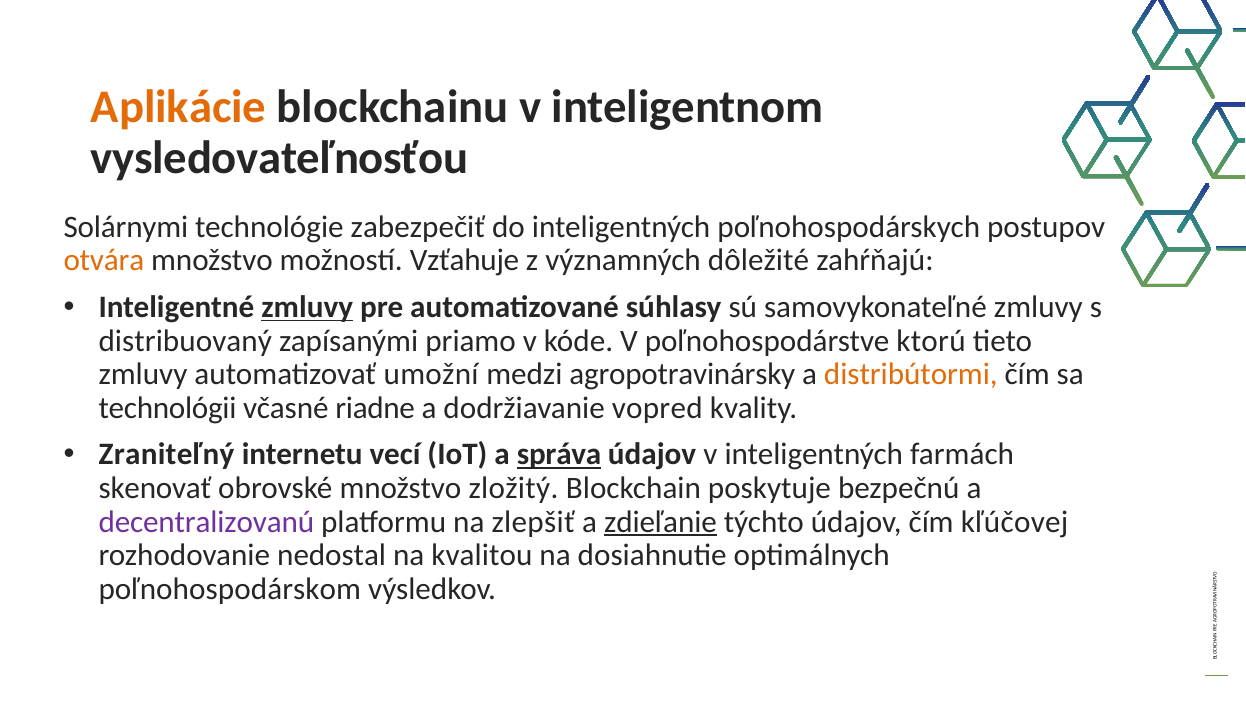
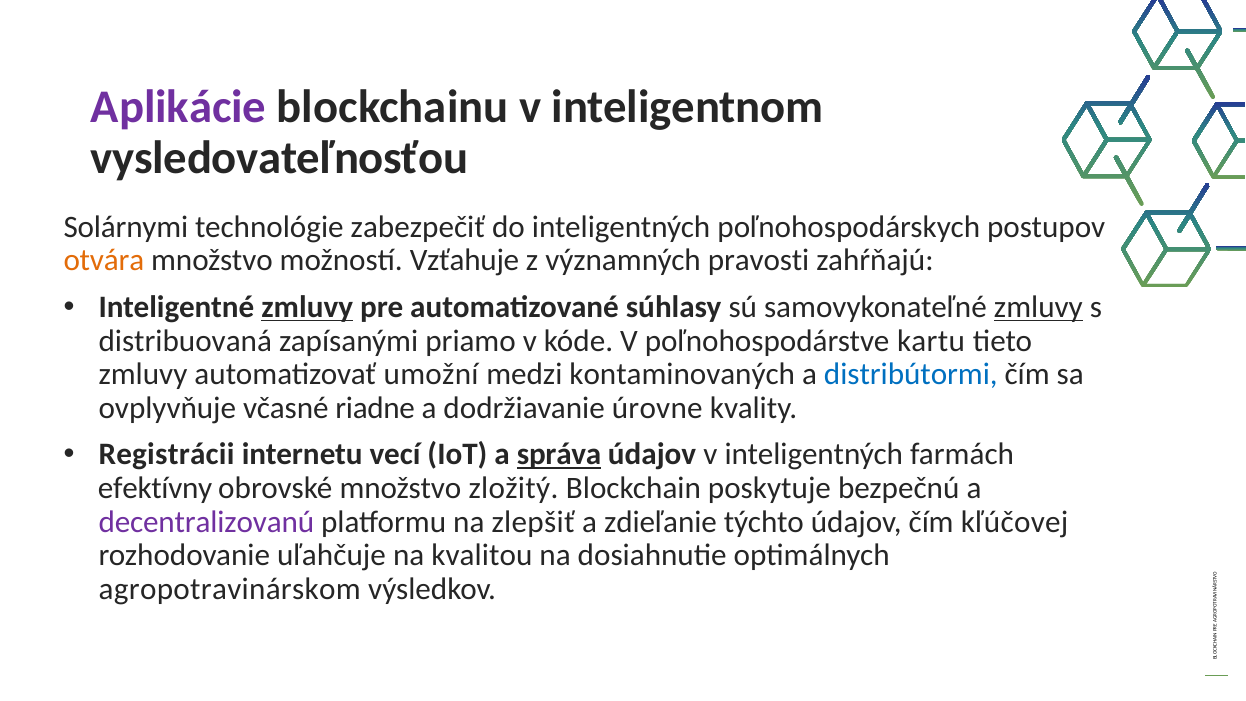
Aplikácie colour: orange -> purple (179, 107)
dôležité: dôležité -> pravosti (759, 260)
zmluvy underline: none -> present (1038, 307)
distribuovaný: distribuovaný -> distribuovaná (185, 341)
ktorú: ktorú -> kartu (931, 341)
agropotravinársky: agropotravinársky -> kontaminovaných (682, 374)
distribútormi colour: orange -> blue (911, 374)
technológii: technológii -> ovplyvňuje (167, 408)
vopred: vopred -> úrovne (657, 408)
Zraniteľný: Zraniteľný -> Registrácii (167, 455)
skenovať: skenovať -> efektívny (155, 488)
zdieľanie underline: present -> none (661, 522)
nedostal: nedostal -> uľahčuje (332, 555)
poľnohospodárskom: poľnohospodárskom -> agropotravinárskom (230, 589)
